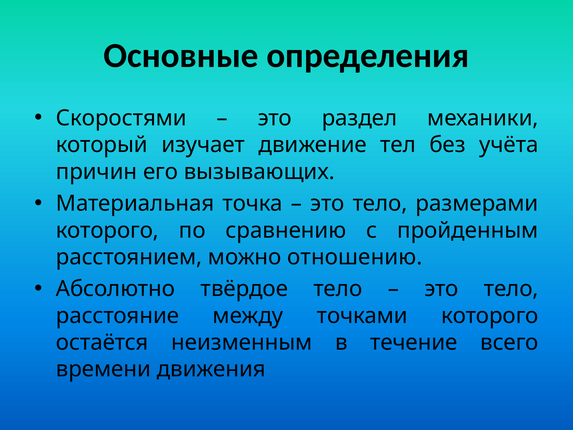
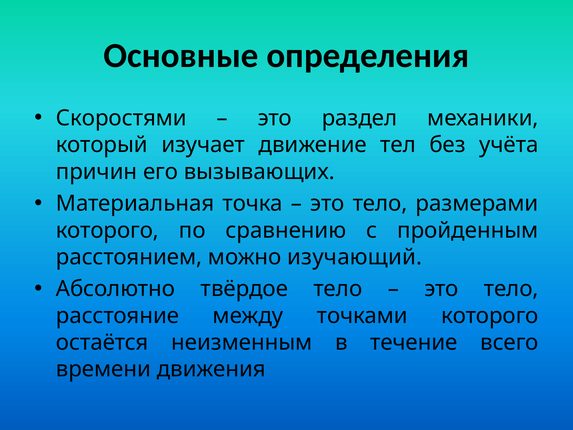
отношению: отношению -> изучающий (355, 257)
